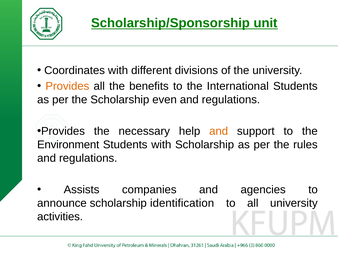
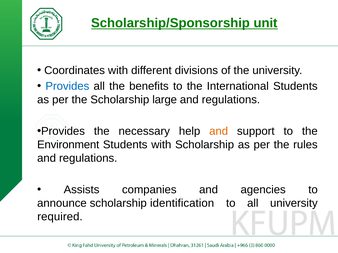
Provides colour: orange -> blue (67, 86)
even: even -> large (165, 100)
activities: activities -> required (60, 217)
